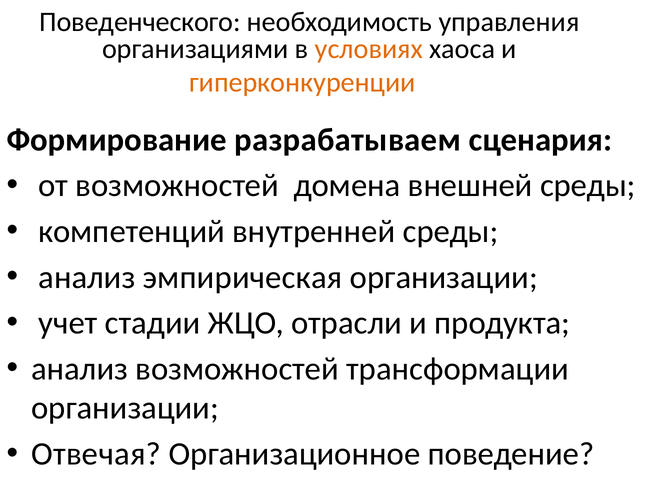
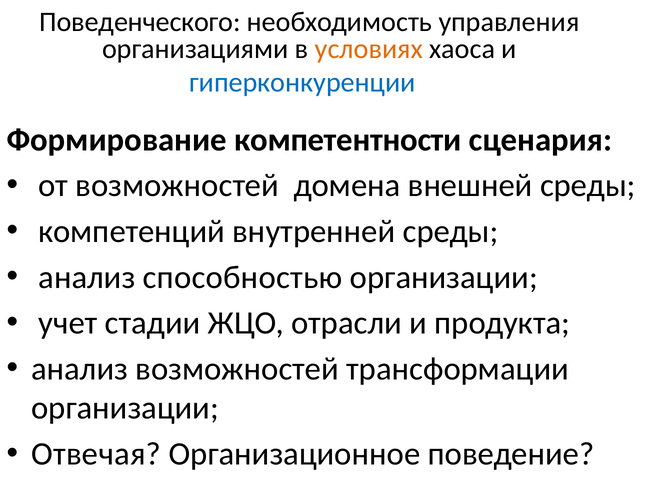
гиперконкуренции colour: orange -> blue (302, 82)
разрабатываем: разрабатываем -> компетентности (348, 140)
эмпирическая: эмпирическая -> способностью (243, 277)
